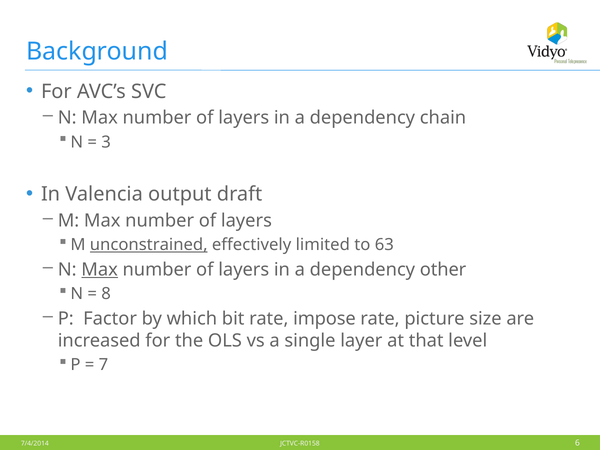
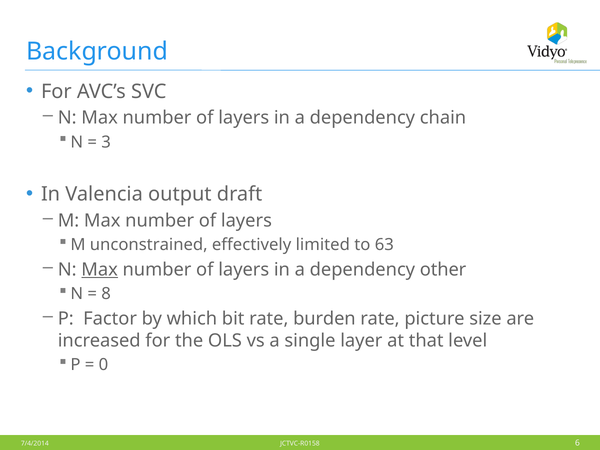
unconstrained underline: present -> none (149, 245)
impose: impose -> burden (324, 319)
7: 7 -> 0 (103, 365)
